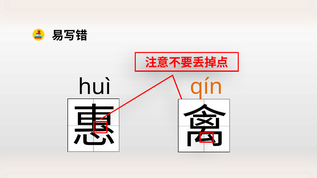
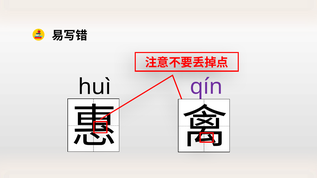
qín colour: orange -> purple (206, 87)
